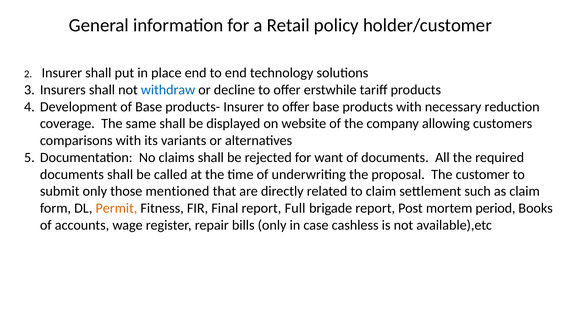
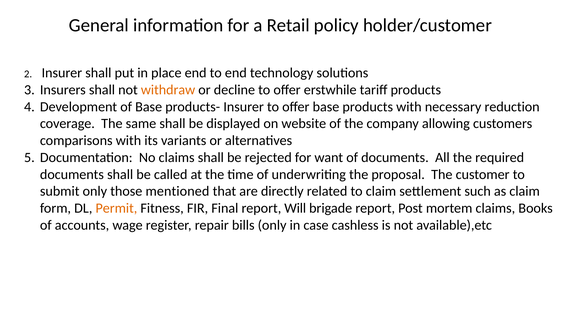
withdraw colour: blue -> orange (168, 90)
Full: Full -> Will (295, 208)
mortem period: period -> claims (495, 208)
